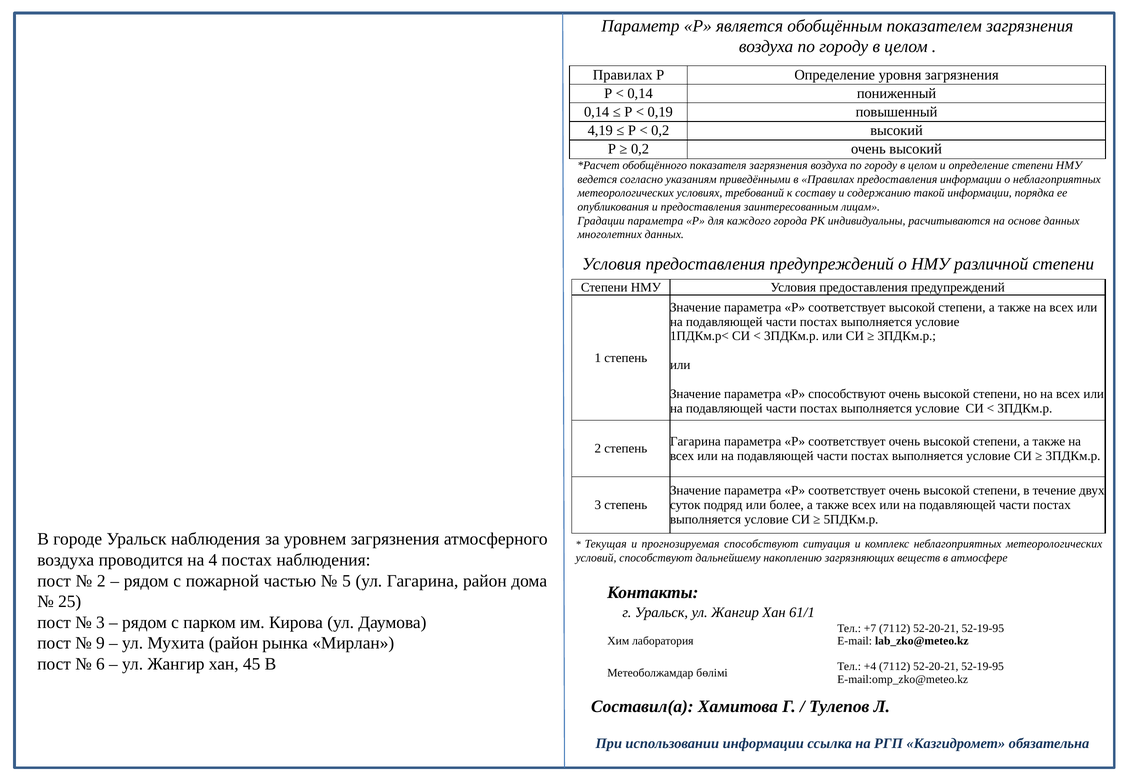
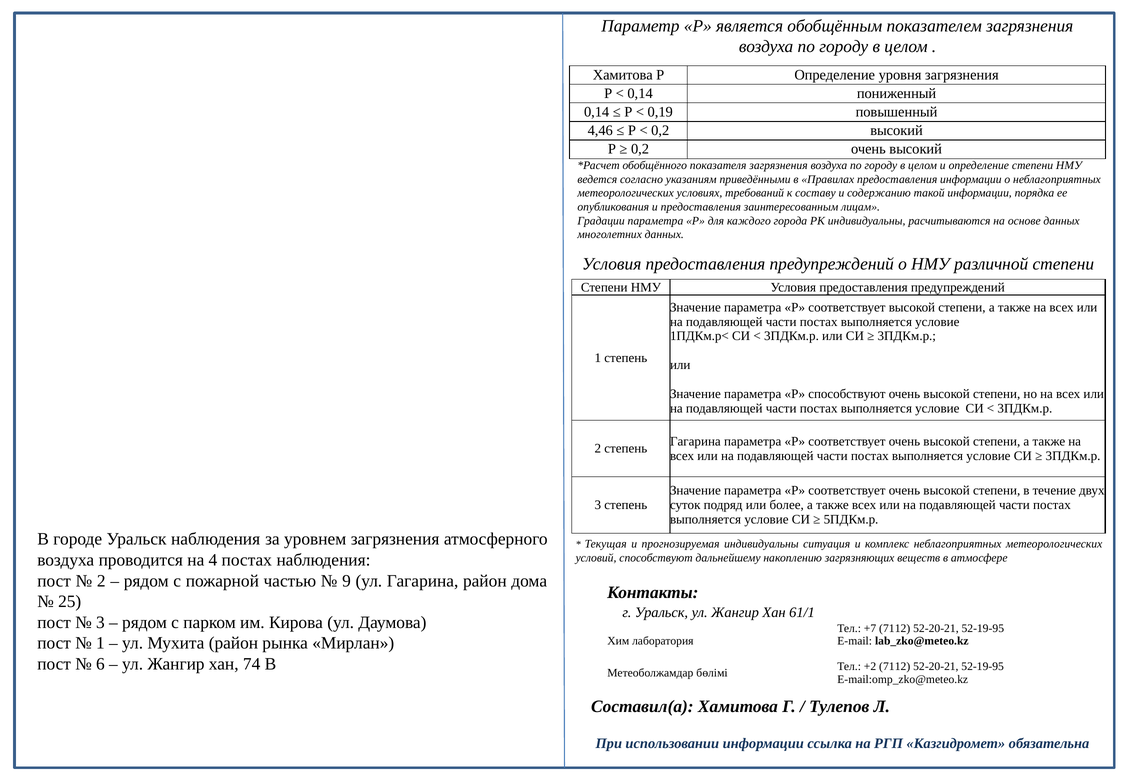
Правилах: Правилах -> Хамитова (623, 75)
4,19: 4,19 -> 4,46 (600, 131)
прогнозируемая способствуют: способствуют -> индивидуальны (761, 544)
5: 5 -> 9 (347, 581)
9: 9 -> 1 (100, 644)
45: 45 -> 74 (252, 665)
+4: +4 -> +2 (870, 667)
